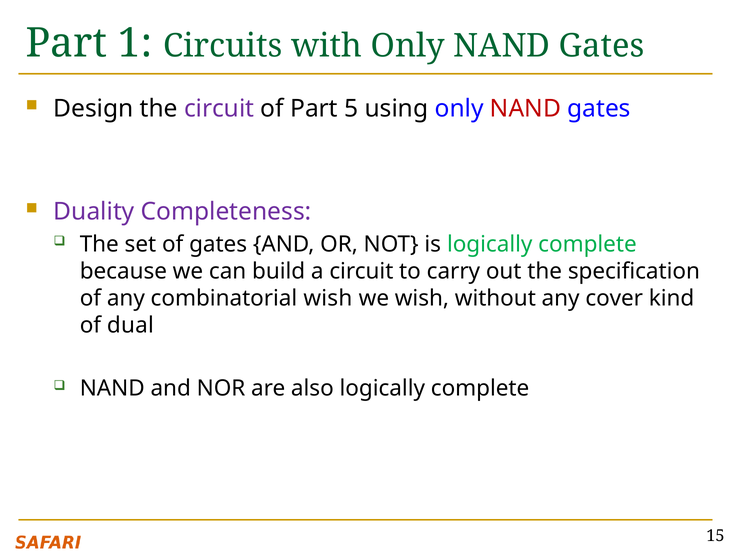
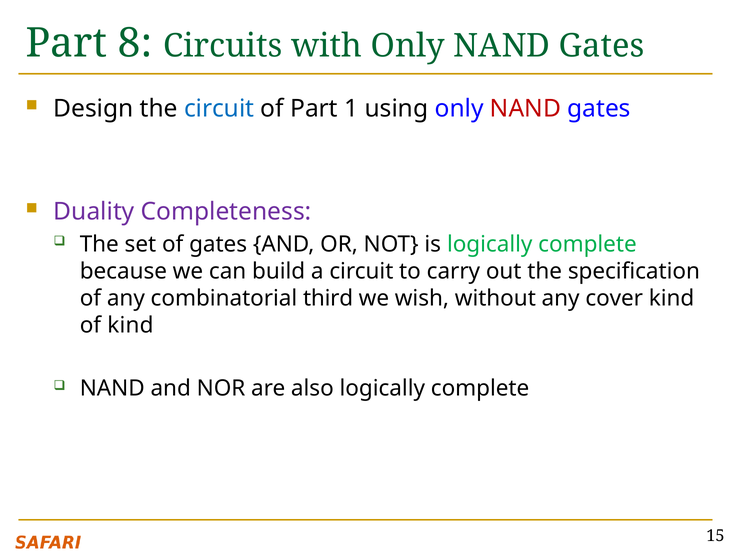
1: 1 -> 8 (135, 43)
circuit colour: purple -> blue (219, 108)
5: 5 -> 1 (351, 108)
combinatorial wish: wish -> third (328, 298)
of dual: dual -> kind (130, 325)
